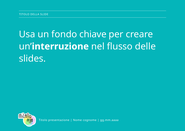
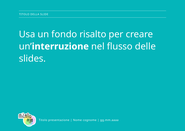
chiave: chiave -> risalto (93, 34)
